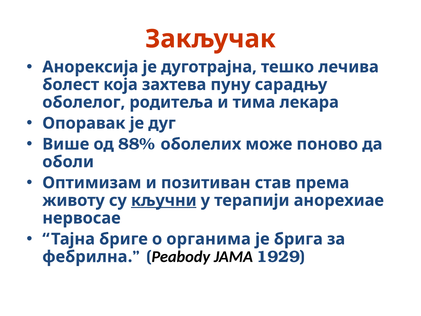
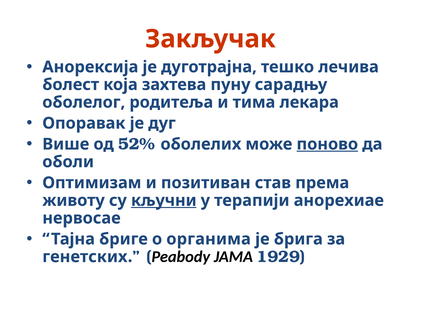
88%: 88% -> 52% (136, 144)
поново underline: none -> present (327, 144)
фебрилна: фебрилна -> генетских (85, 257)
